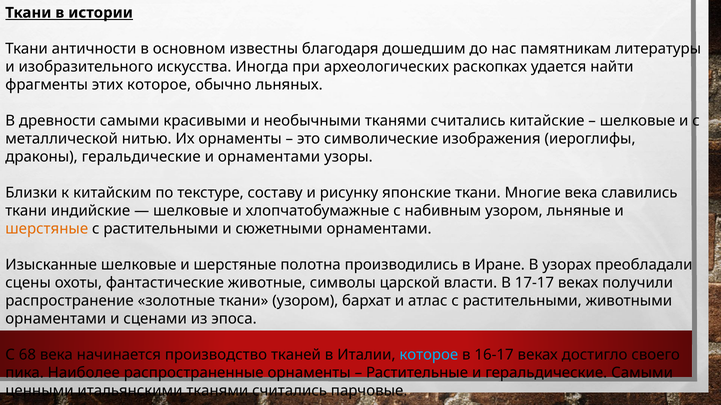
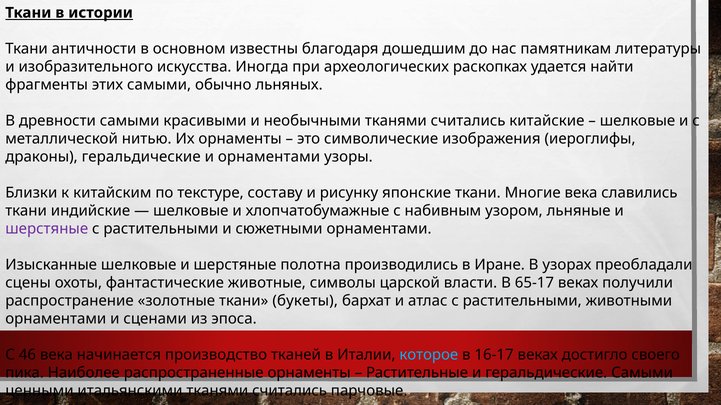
этих которое: которое -> самыми (159, 85)
шерстяные colour: orange -> purple (47, 229)
17-17: 17-17 -> 65-17 (534, 283)
ткани узором: узором -> букеты (305, 301)
68: 68 -> 46 (27, 355)
